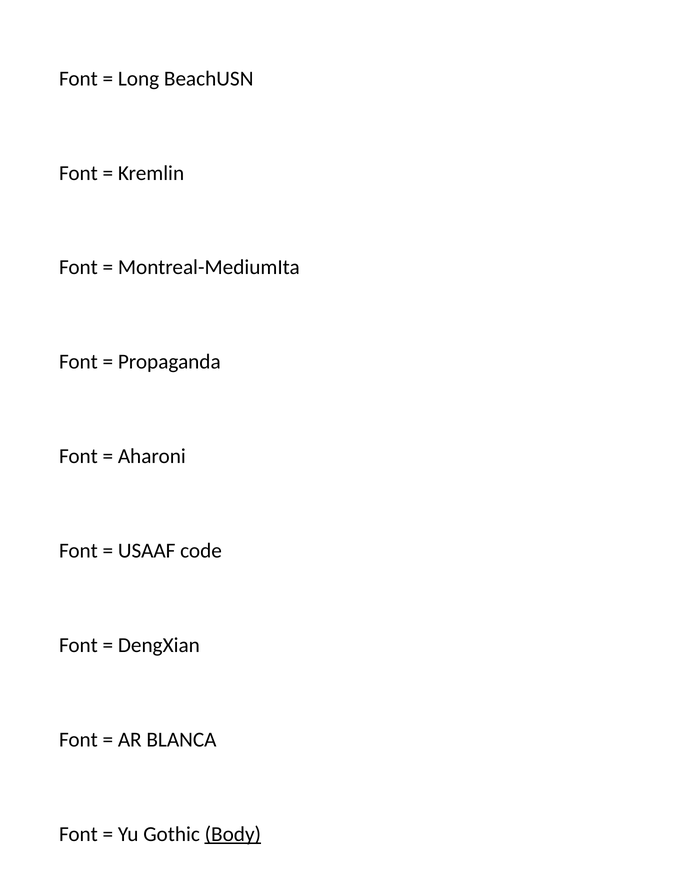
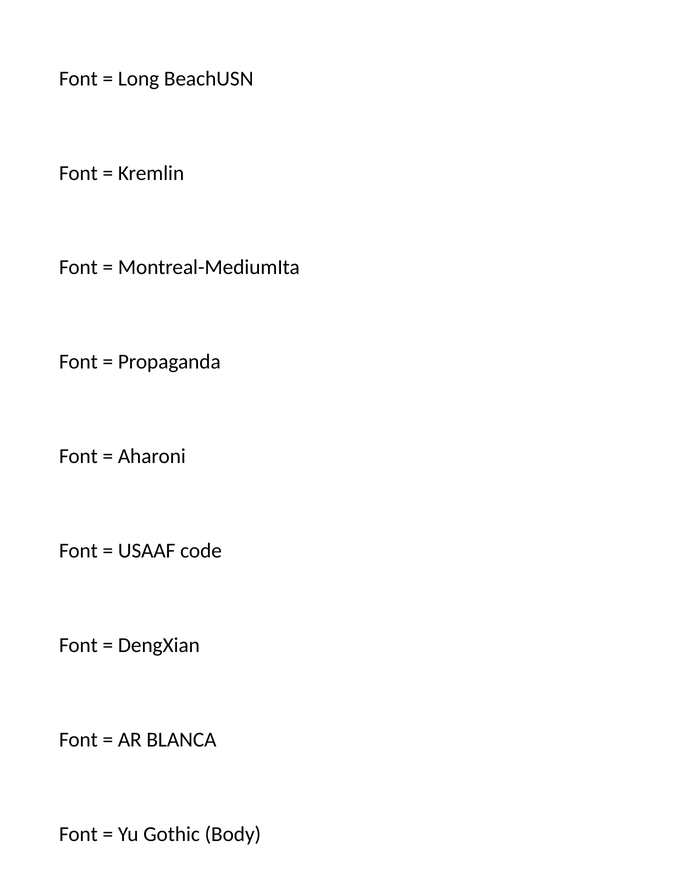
Body underline: present -> none (233, 834)
